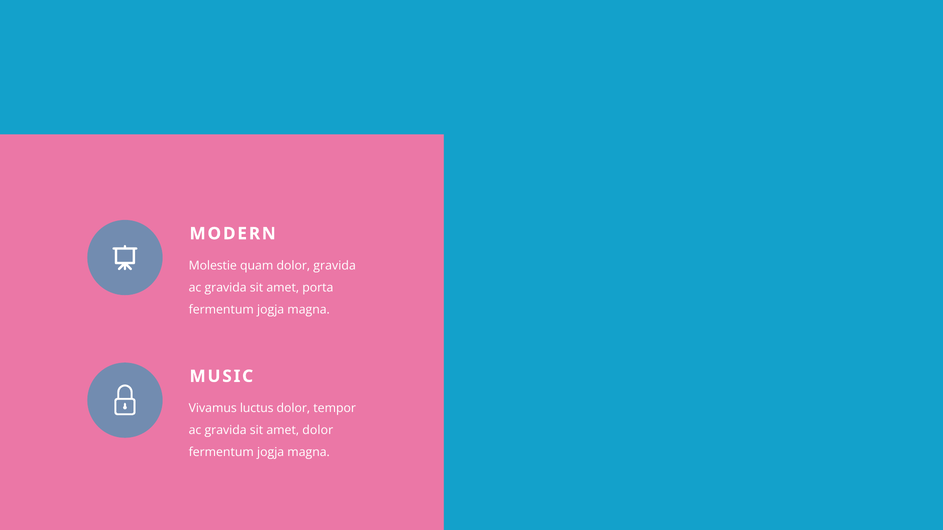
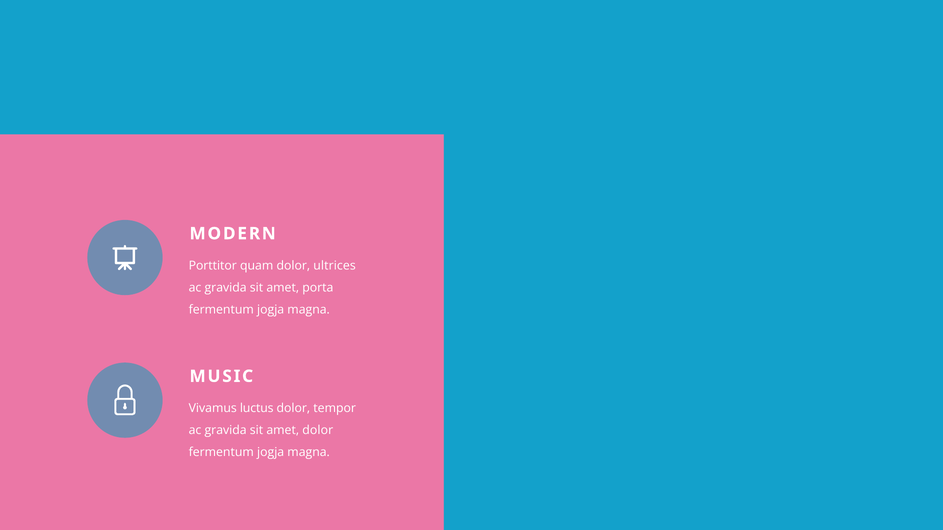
Molestie: Molestie -> Porttitor (213, 266)
dolor gravida: gravida -> ultrices (335, 266)
